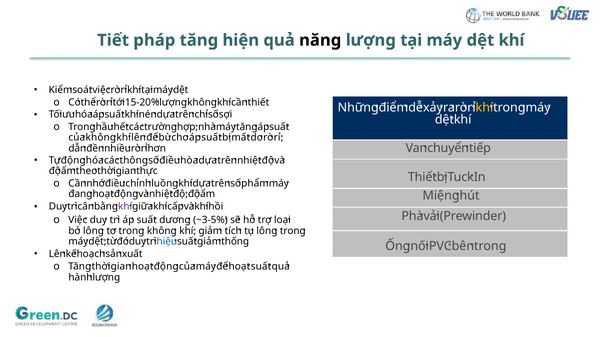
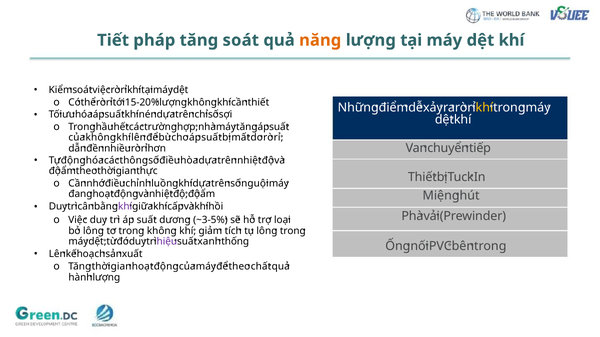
tăng hiện: hiện -> soát (241, 40)
năng colour: black -> orange (320, 40)
phẩm: phẩm -> nguội (255, 184)
hiệu colour: blue -> purple (167, 242)
giảm: giảm -> xanh (209, 242)
hoạt: hoạt -> theo (239, 267)
suất: suất -> chất (261, 267)
